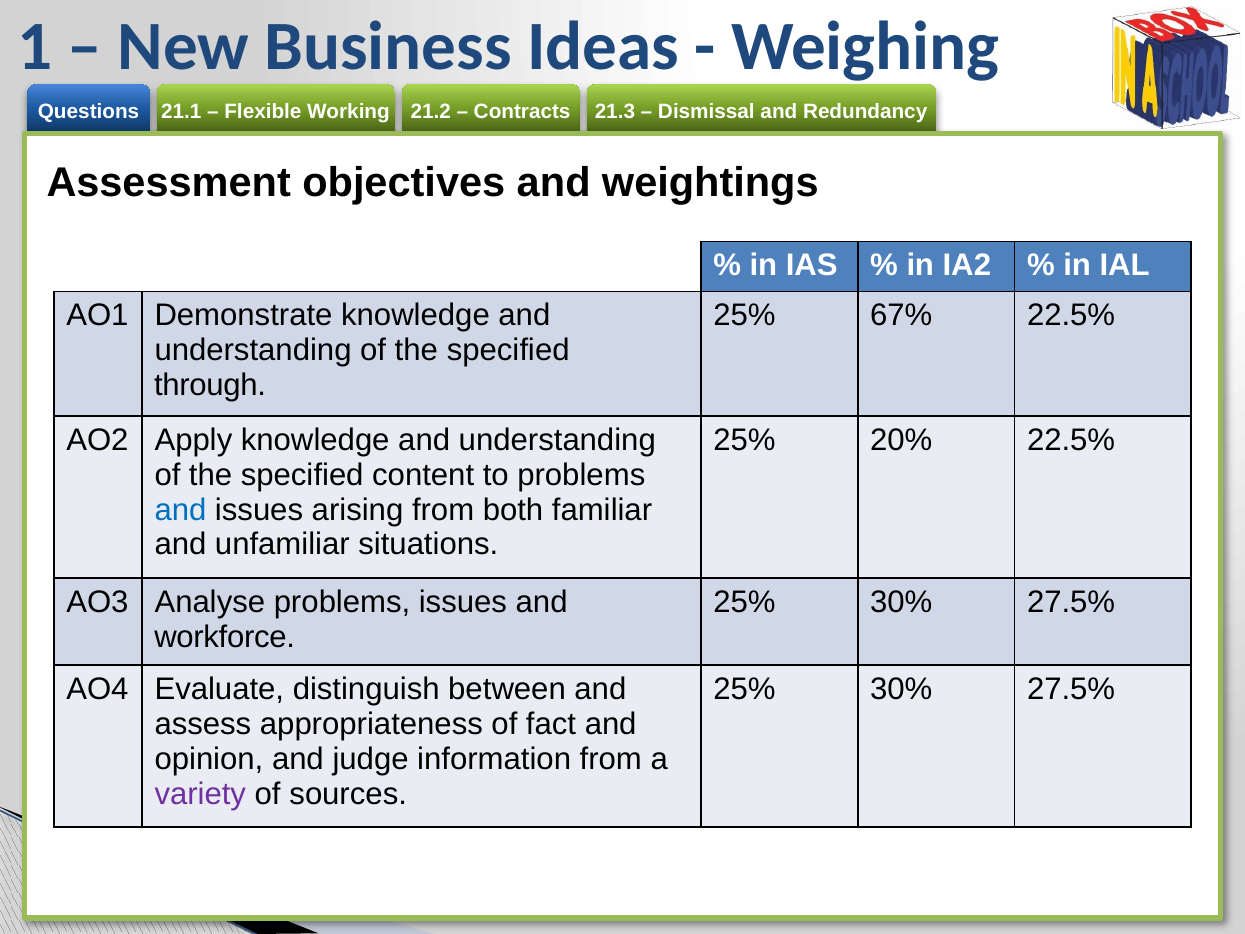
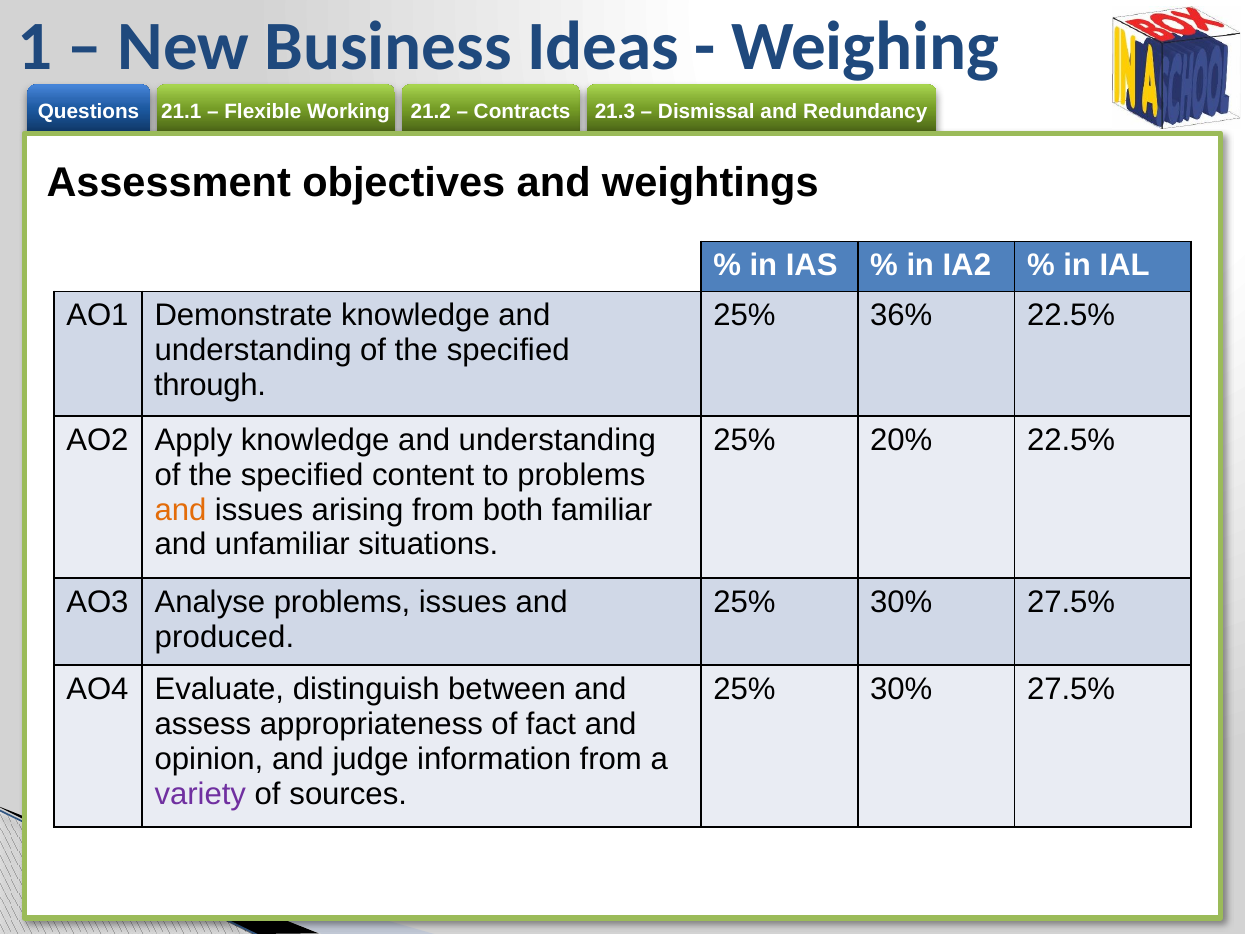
67%: 67% -> 36% (901, 315)
and colour: blue -> orange (180, 510)
workforce: workforce -> produced (224, 637)
